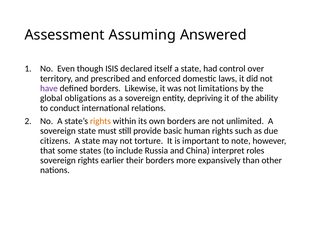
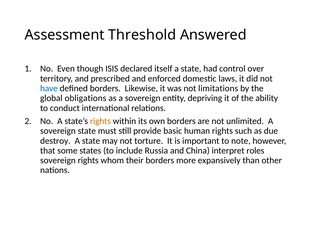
Assuming: Assuming -> Threshold (142, 35)
have colour: purple -> blue (49, 88)
citizens: citizens -> destroy (55, 141)
earlier: earlier -> whom (112, 160)
